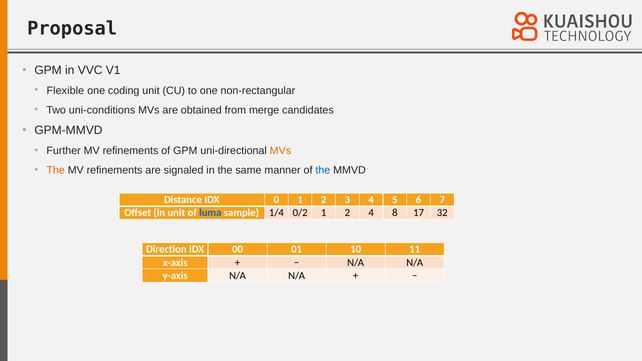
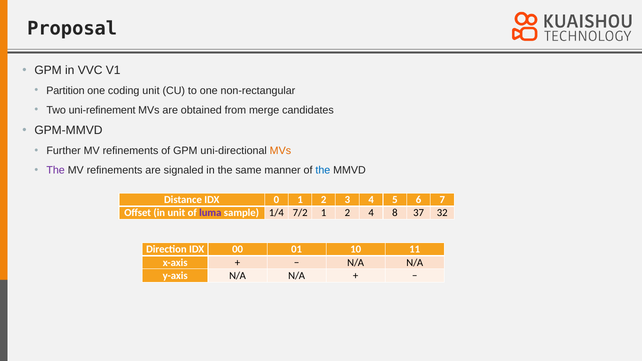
Flexible: Flexible -> Partition (65, 91)
uni-conditions: uni-conditions -> uni-refinement (102, 110)
The colour: orange -> purple (56, 170)
luma colour: blue -> purple (210, 213)
0/2: 0/2 -> 7/2 (300, 213)
17: 17 -> 37 (419, 213)
